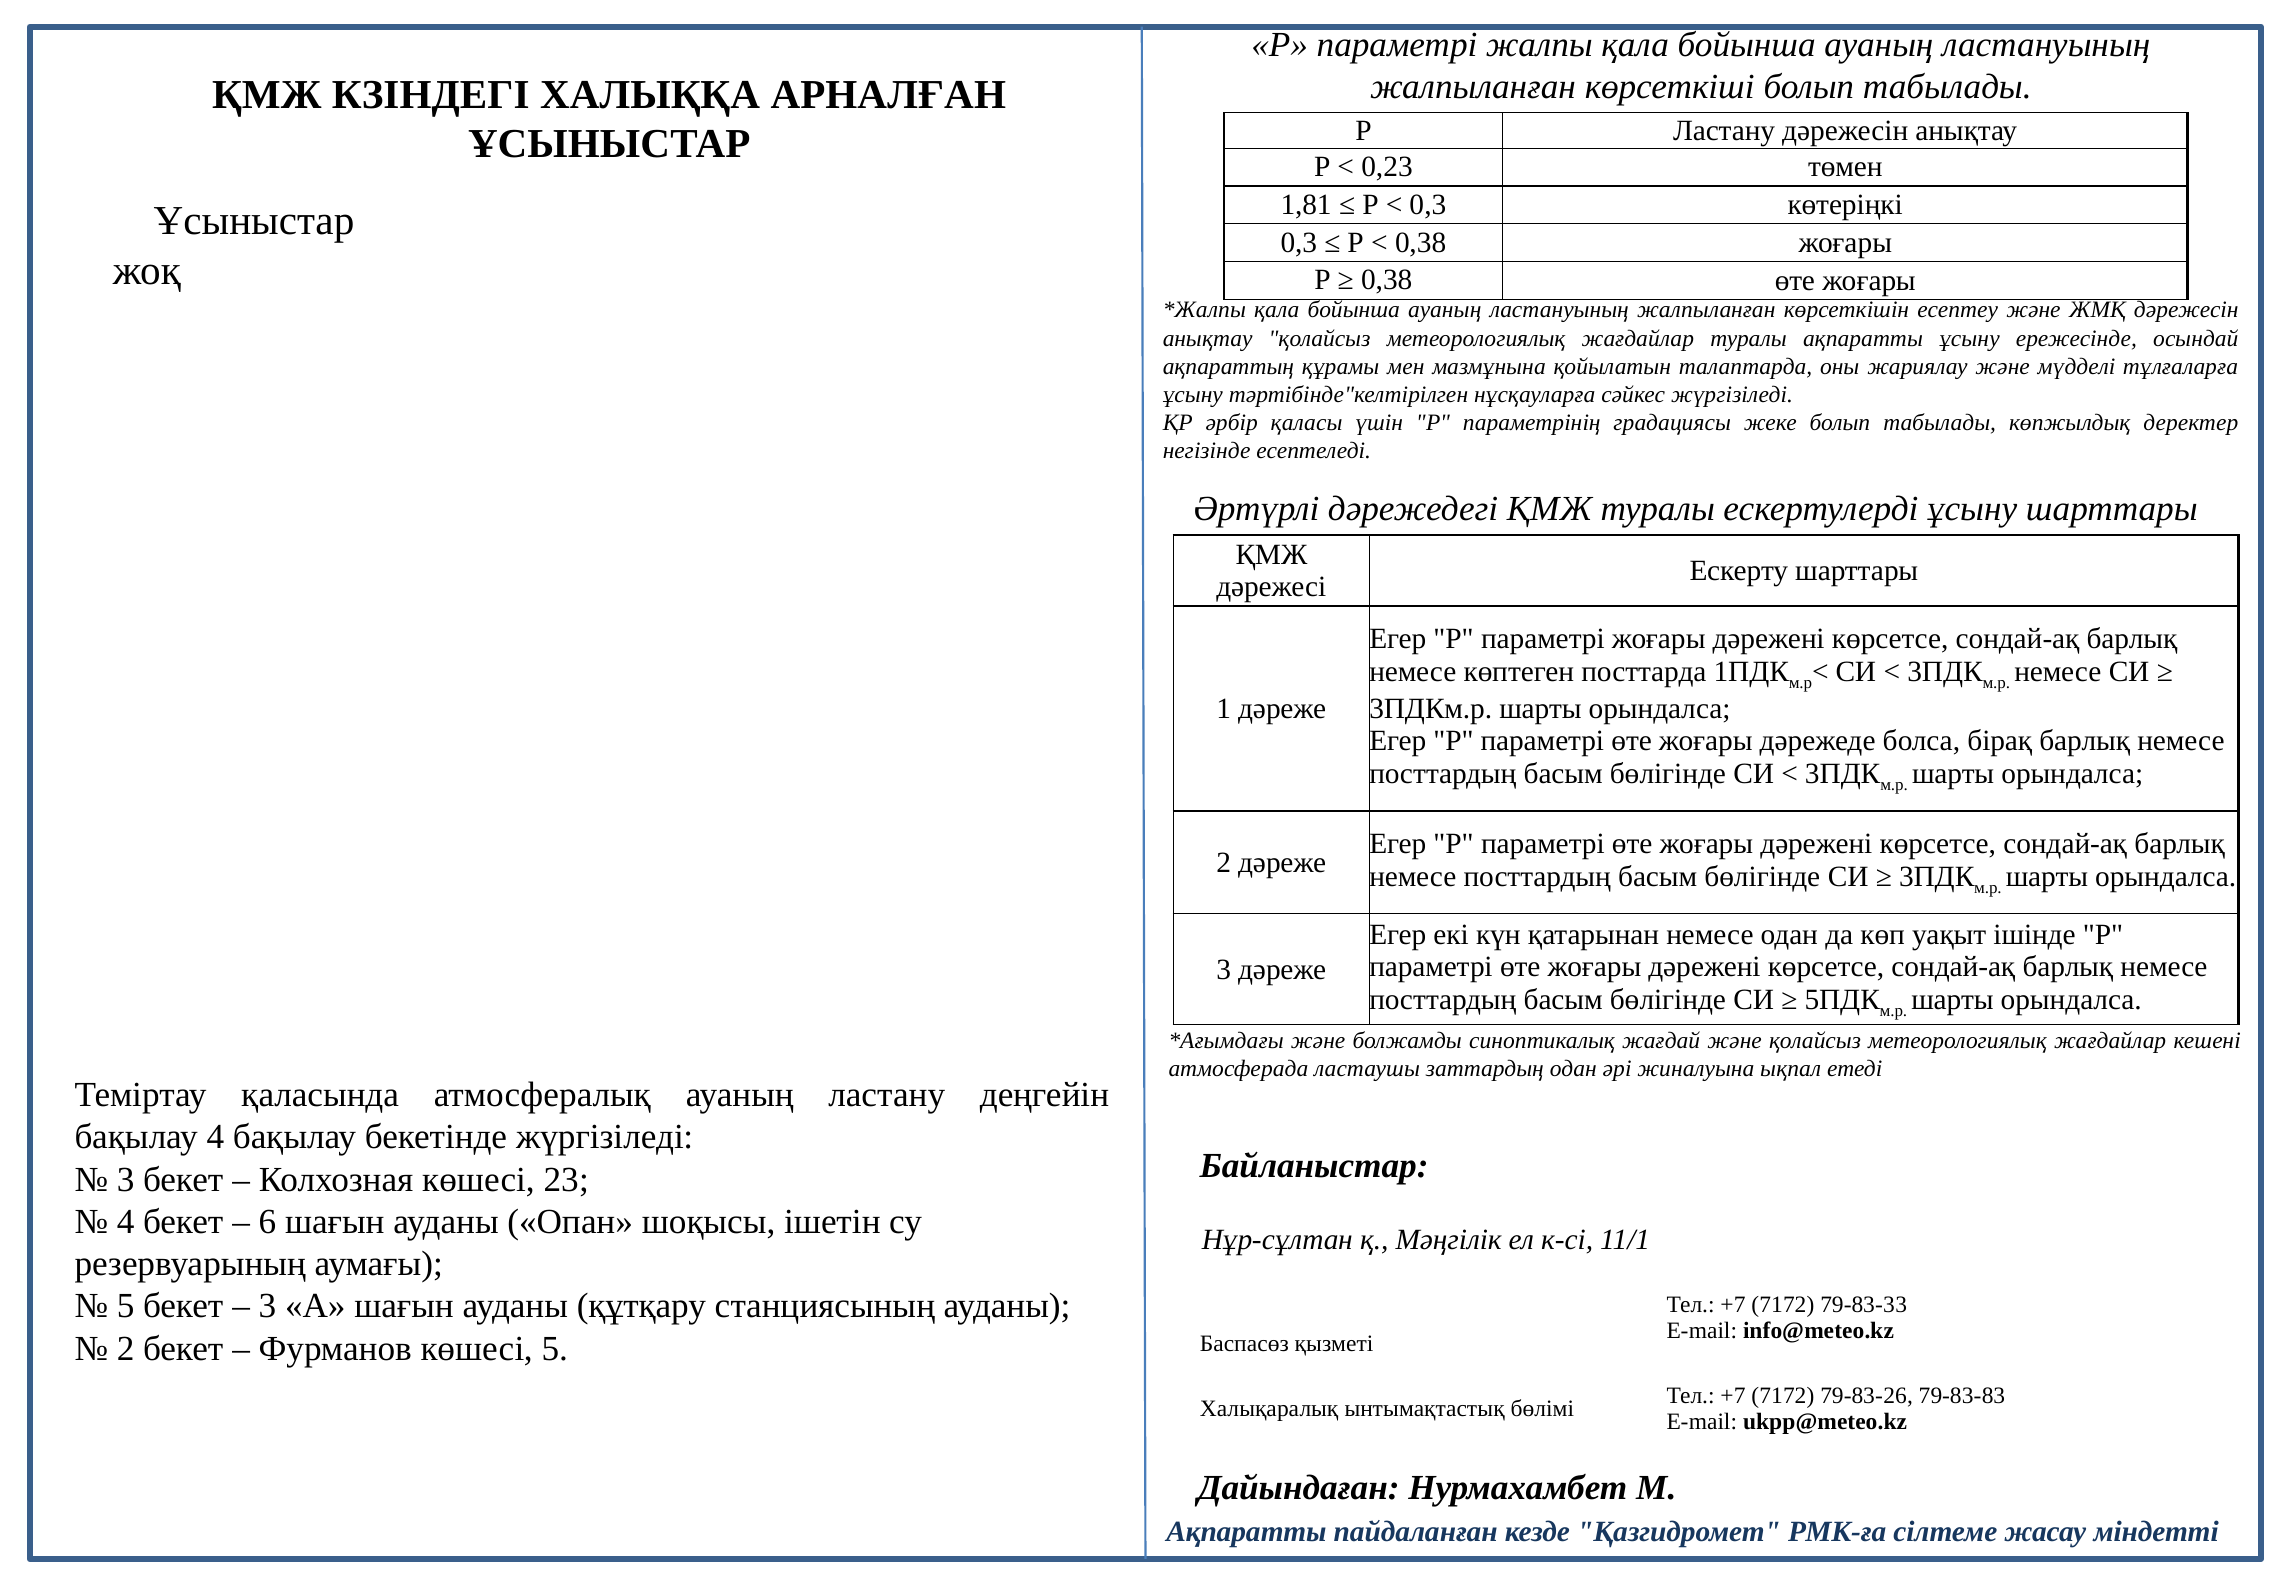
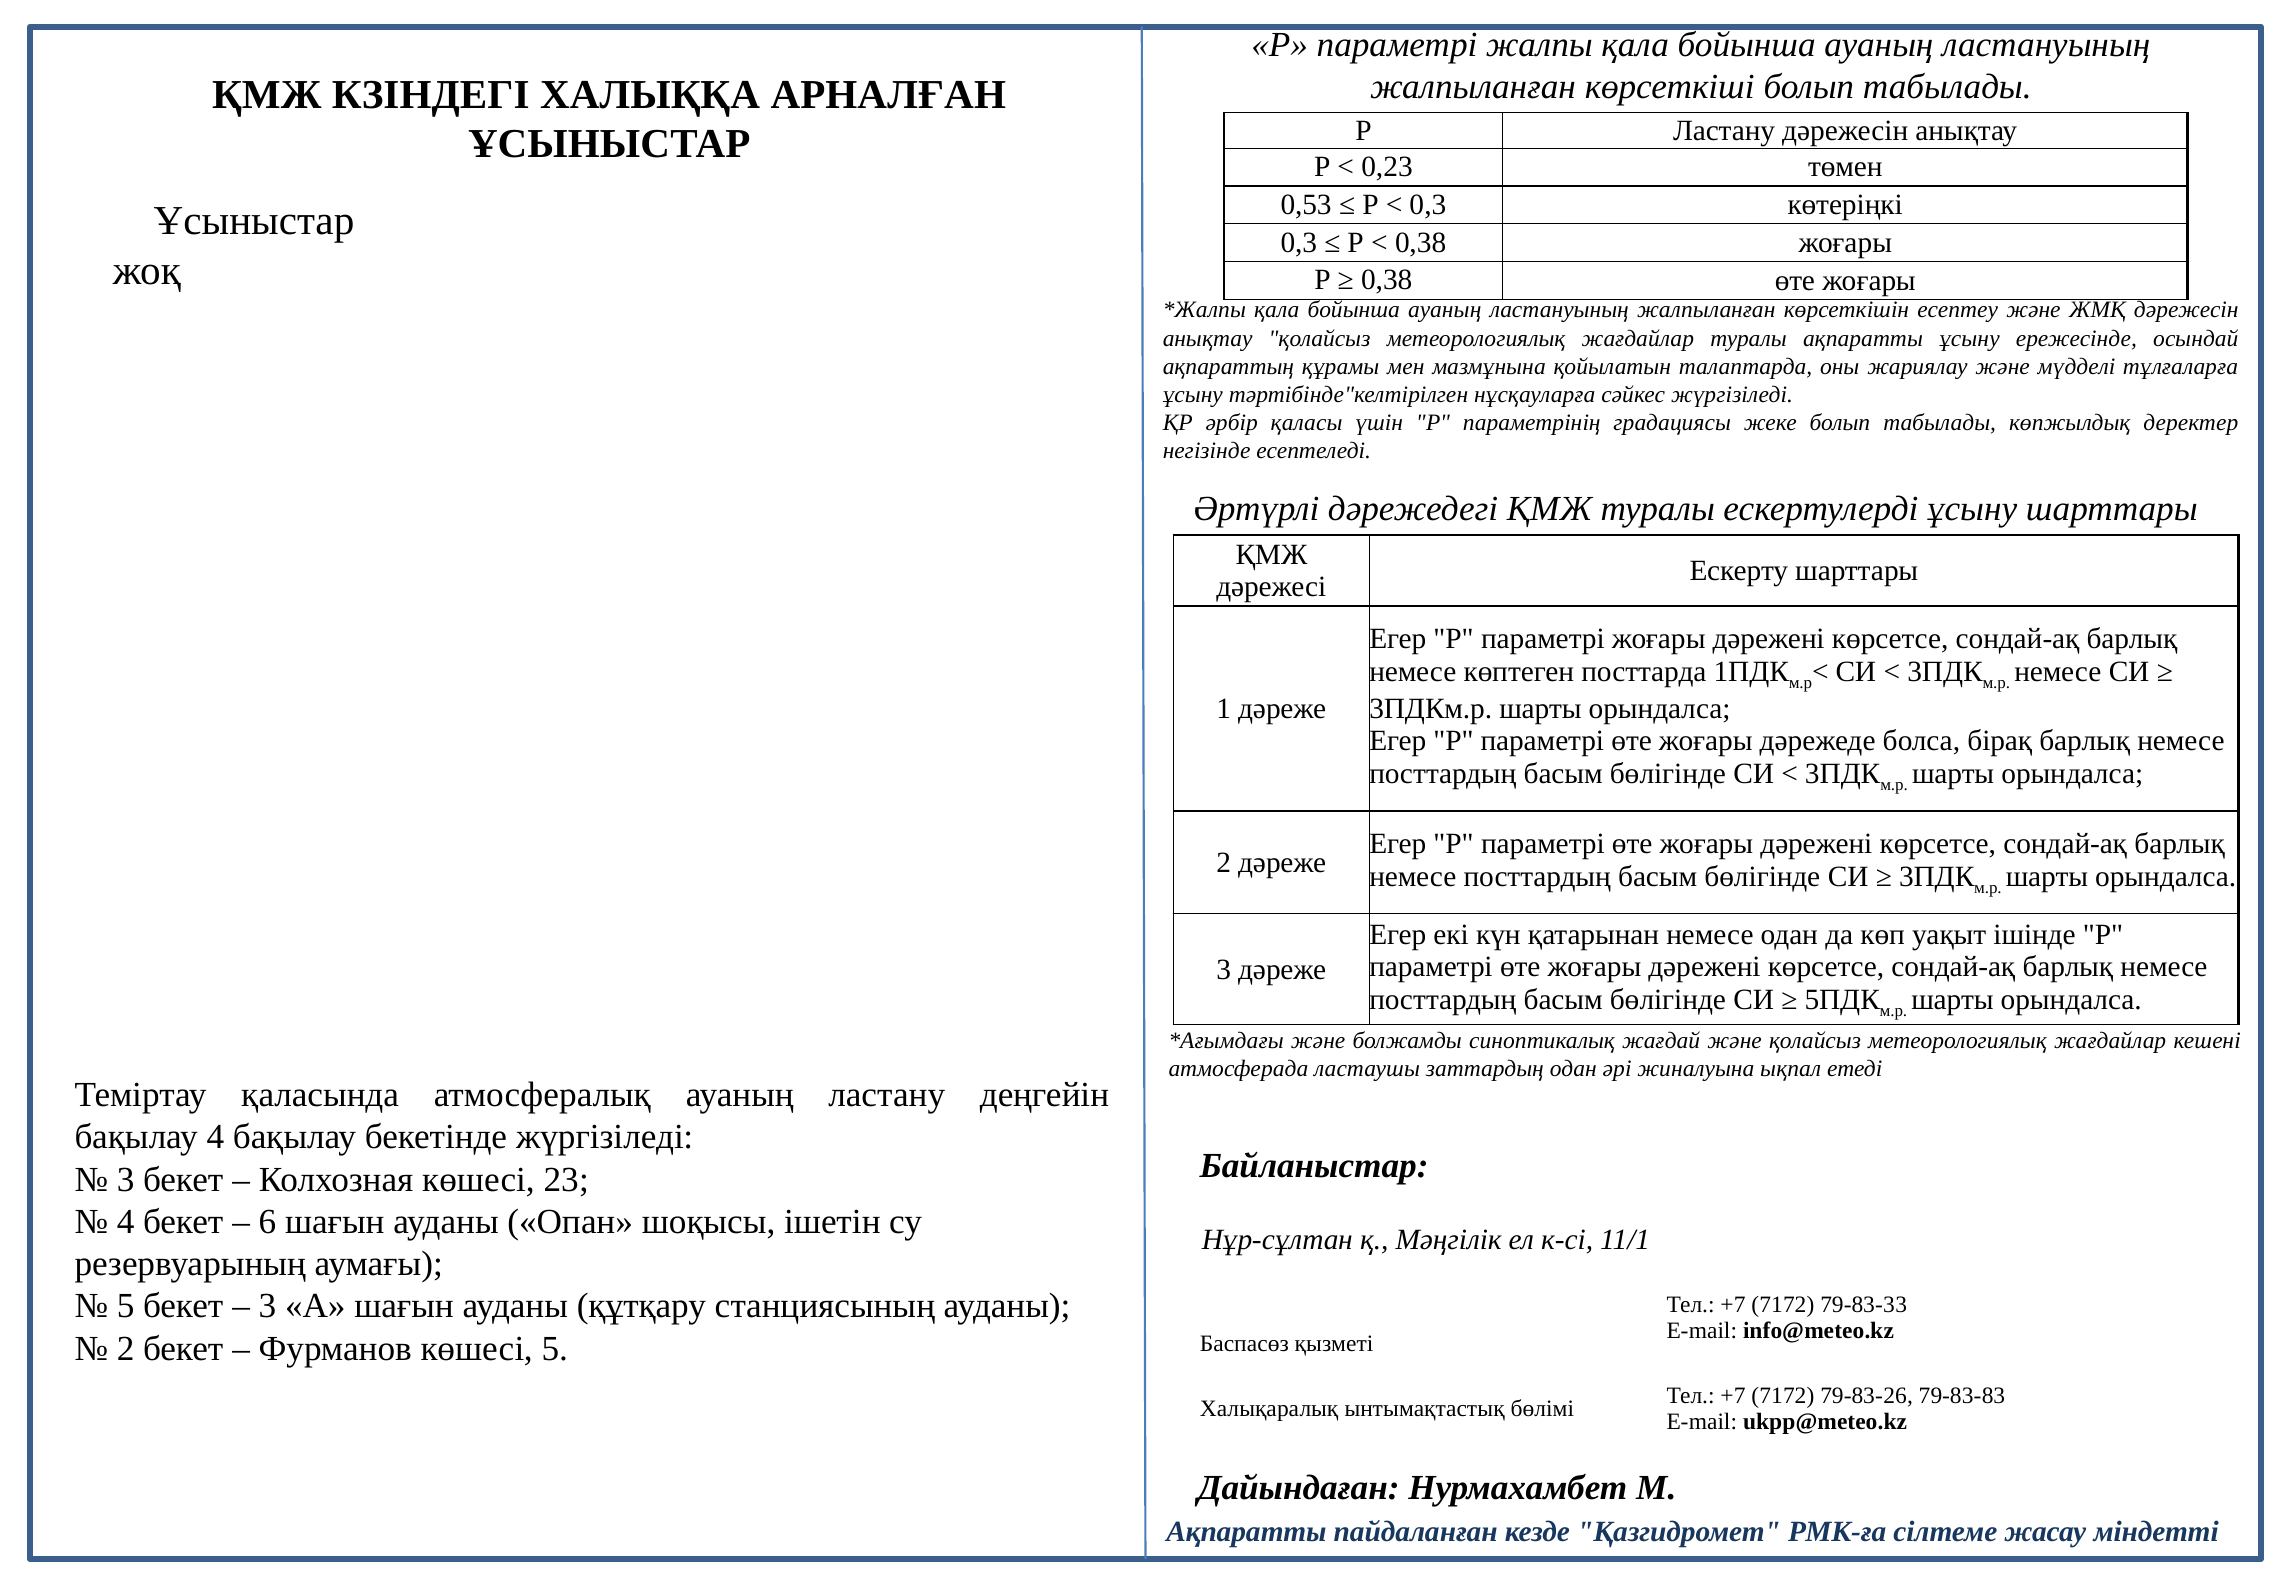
1,81: 1,81 -> 0,53 (1306, 205)
